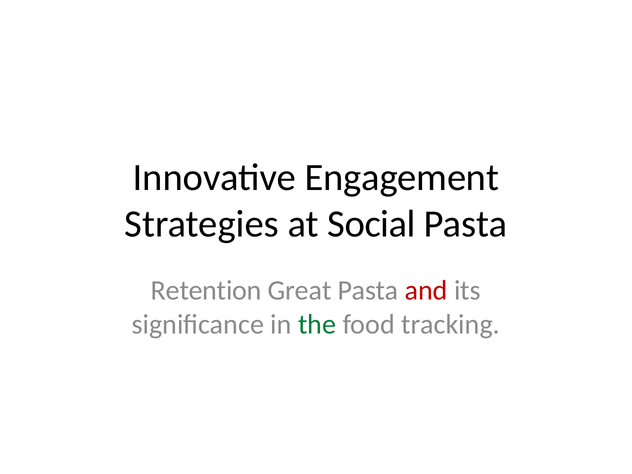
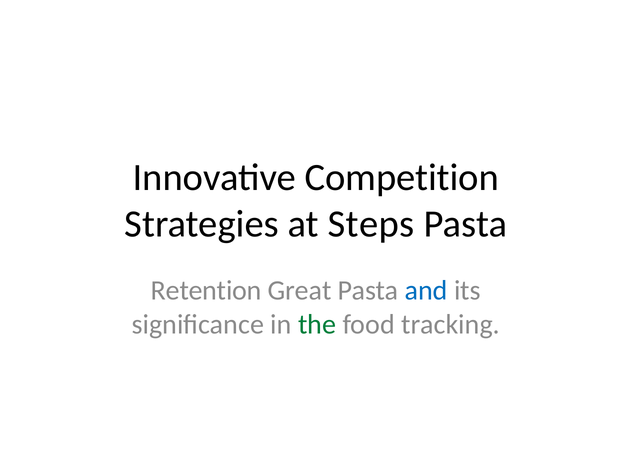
Engagement: Engagement -> Competition (402, 178)
Social: Social -> Steps (371, 224)
and colour: red -> blue (426, 291)
